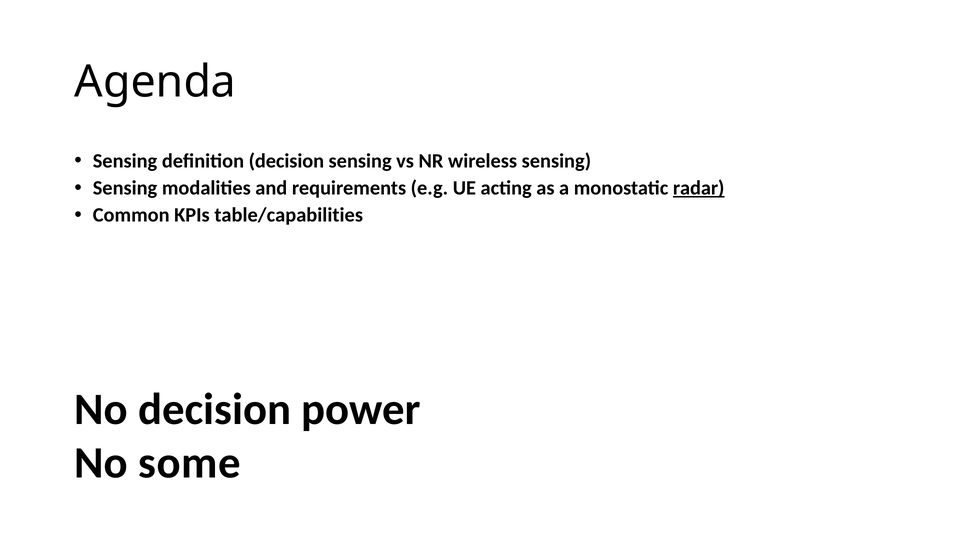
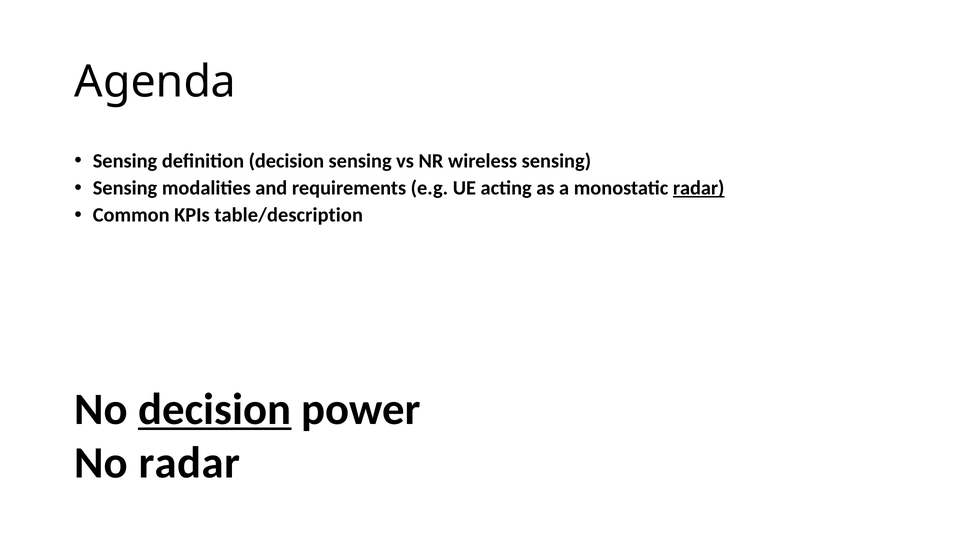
table/capabilities: table/capabilities -> table/description (289, 215)
decision underline: none -> present (215, 409)
No some: some -> radar (189, 462)
